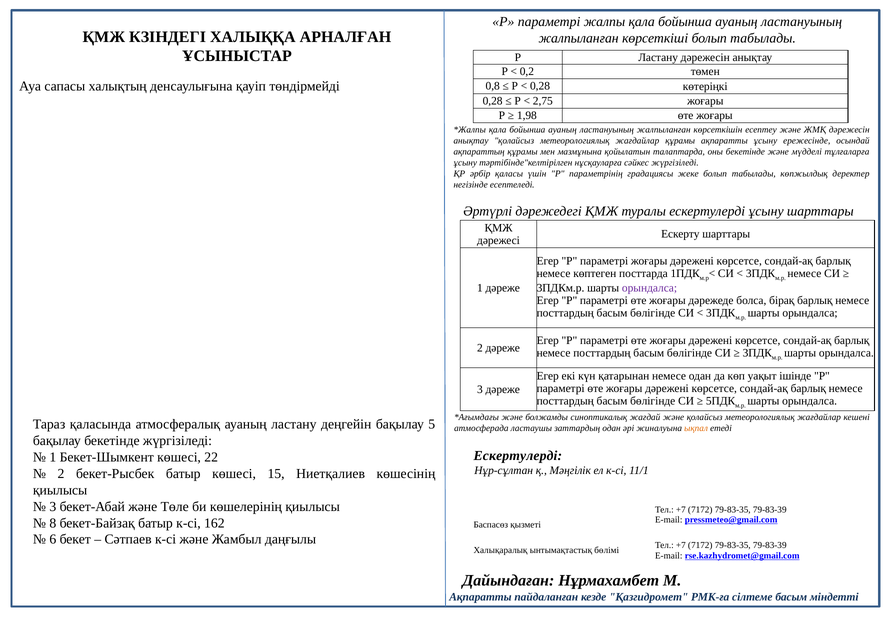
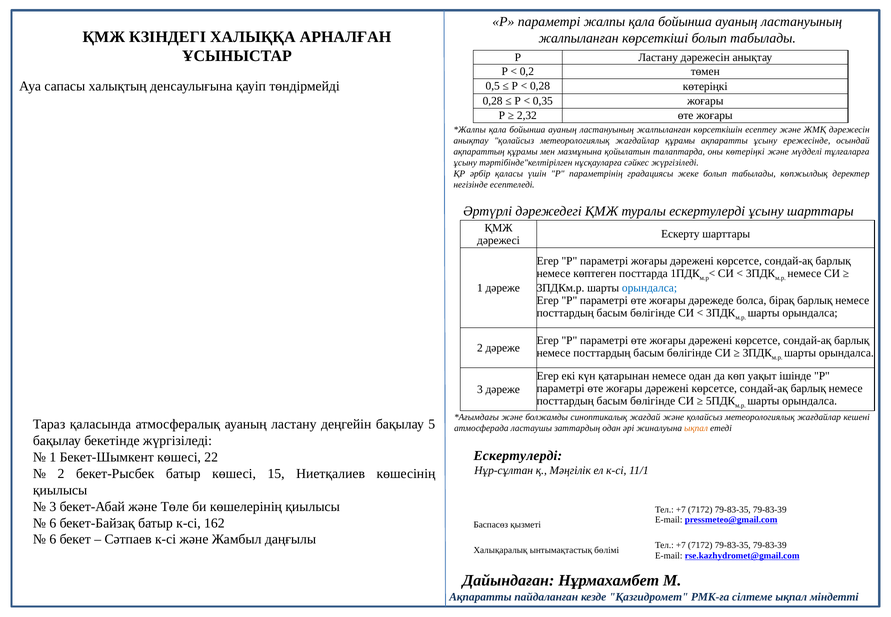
0,8: 0,8 -> 0,5 (493, 86)
2,75: 2,75 -> 0,35 (543, 101)
1,98: 1,98 -> 2,32 (527, 115)
оны бекетінде: бекетінде -> көтеріңкі (745, 152)
орындалса colour: purple -> blue (650, 288)
8: 8 -> 6 (53, 523)
сілтеме басым: басым -> ықпал (791, 597)
